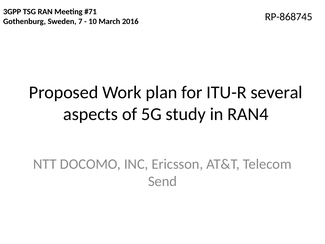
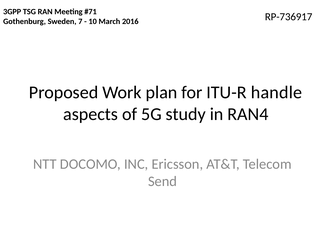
RP-868745: RP-868745 -> RP-736917 (289, 17)
several: several -> handle (277, 92)
